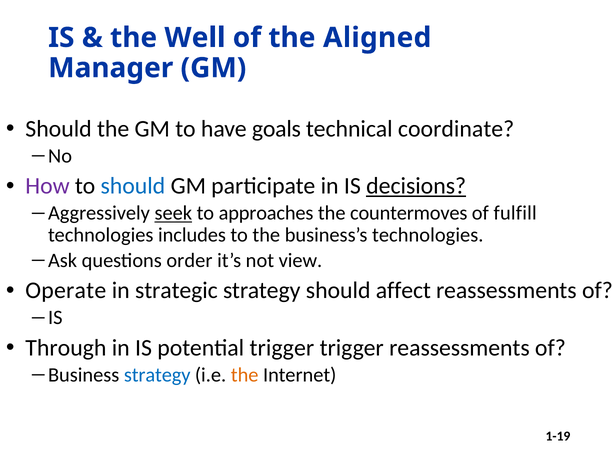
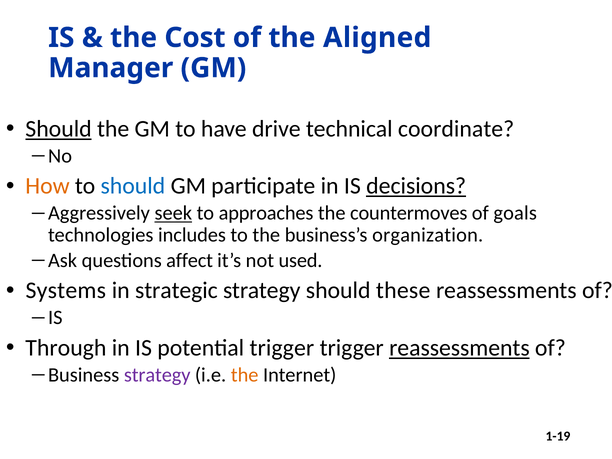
Well: Well -> Cost (195, 38)
Should underline: none -> present (59, 129)
goals: goals -> drive (276, 129)
How colour: purple -> orange (47, 186)
fulfill: fulfill -> goals (515, 213)
business’s technologies: technologies -> organization (428, 235)
order: order -> affect (190, 260)
view: view -> used (301, 260)
Operate: Operate -> Systems (66, 291)
affect: affect -> these (403, 291)
reassessments underline: none -> present (459, 348)
strategy colour: blue -> purple (157, 375)
